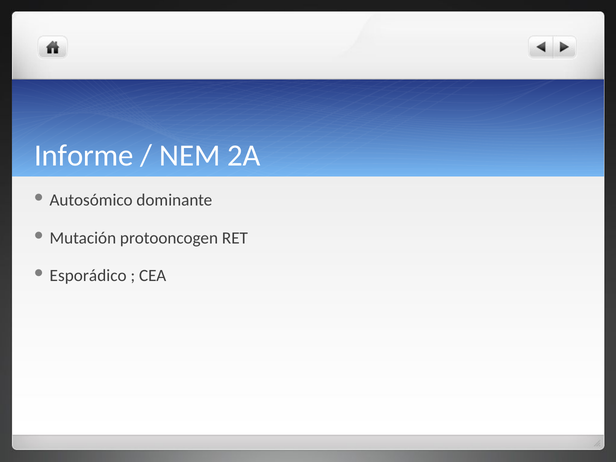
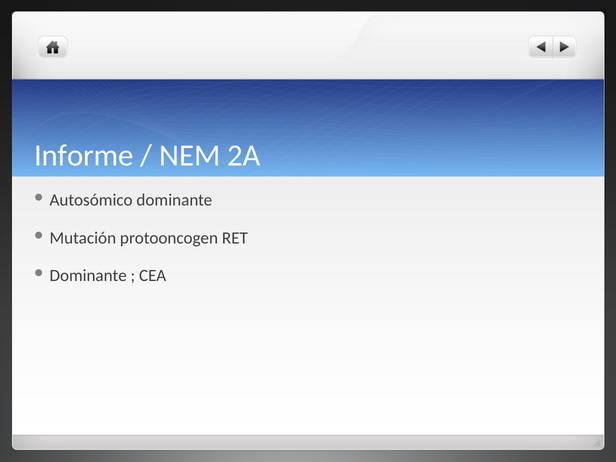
Esporádico: Esporádico -> Dominante (88, 276)
